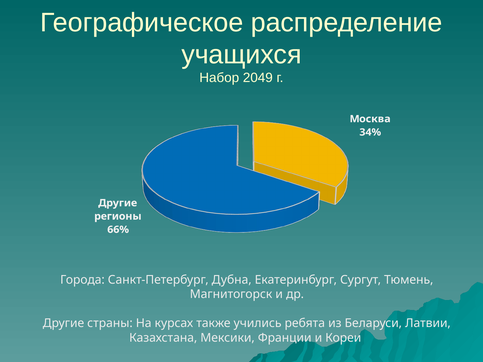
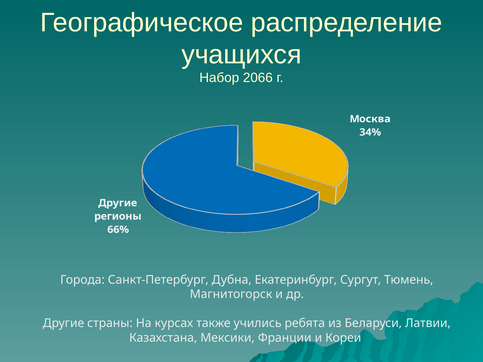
2049: 2049 -> 2066 (258, 78)
